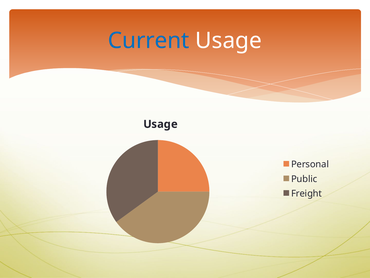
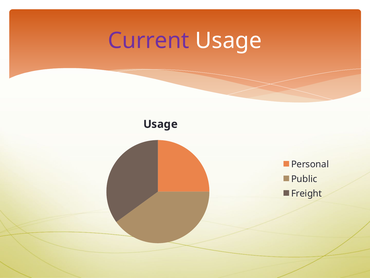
Current colour: blue -> purple (149, 41)
